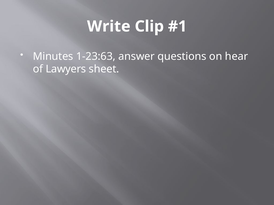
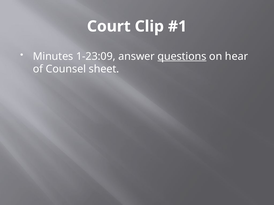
Write: Write -> Court (109, 26)
1-23:63: 1-23:63 -> 1-23:09 (96, 56)
questions underline: none -> present (182, 56)
Lawyers: Lawyers -> Counsel (66, 69)
